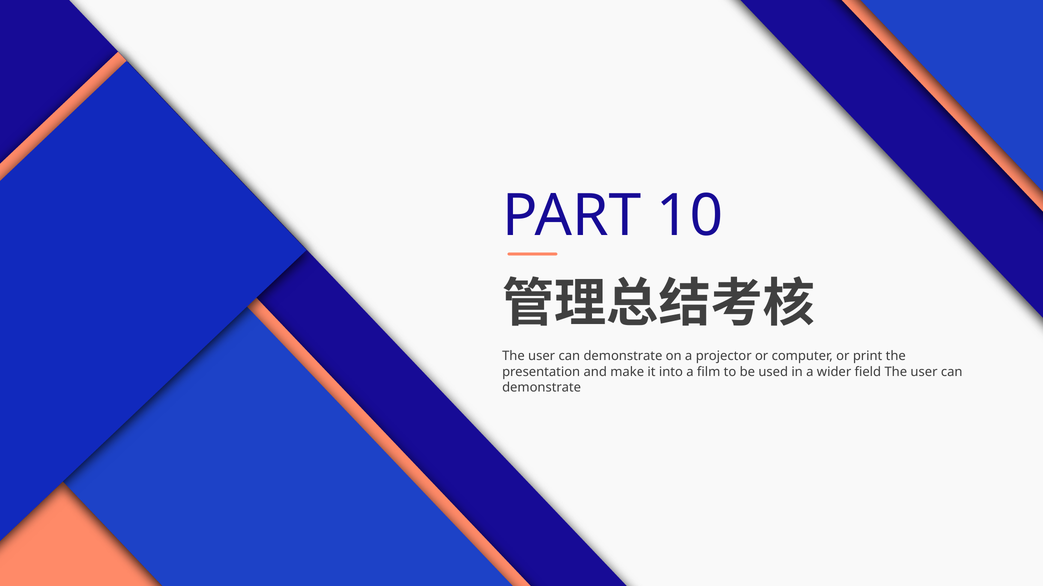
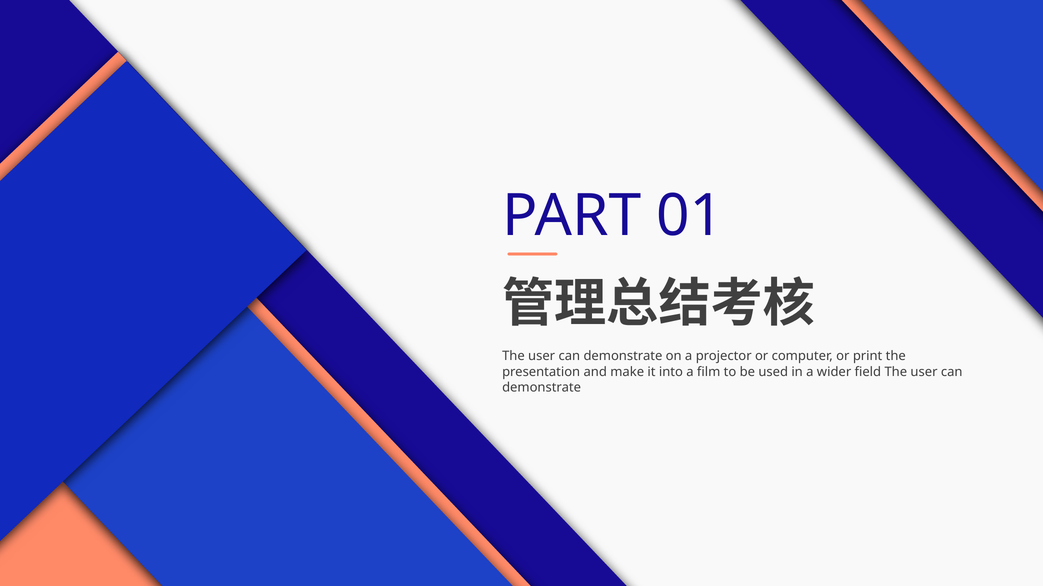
10: 10 -> 01 (690, 216)
